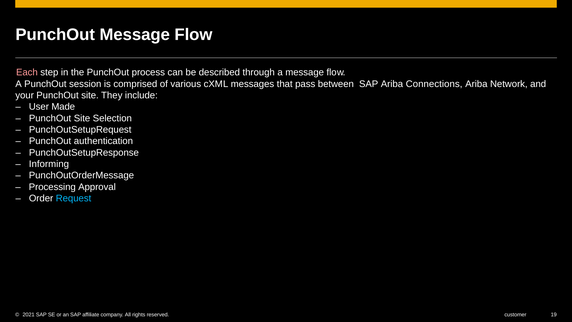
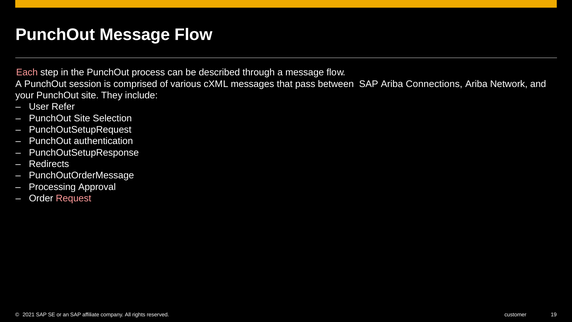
Made: Made -> Refer (63, 107)
Informing: Informing -> Redirects (49, 164)
Request colour: light blue -> pink (74, 198)
